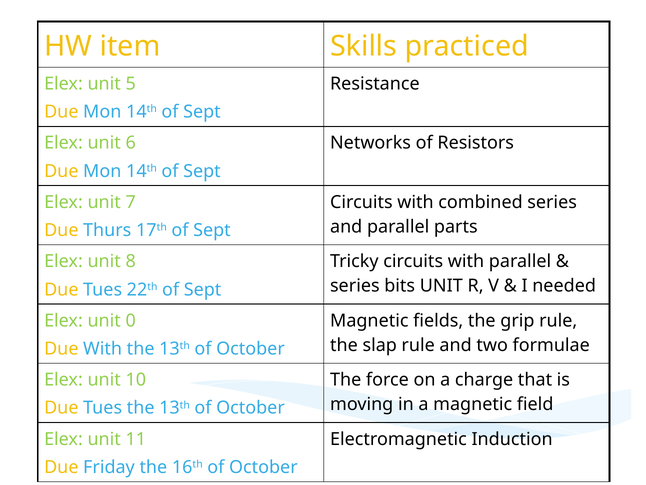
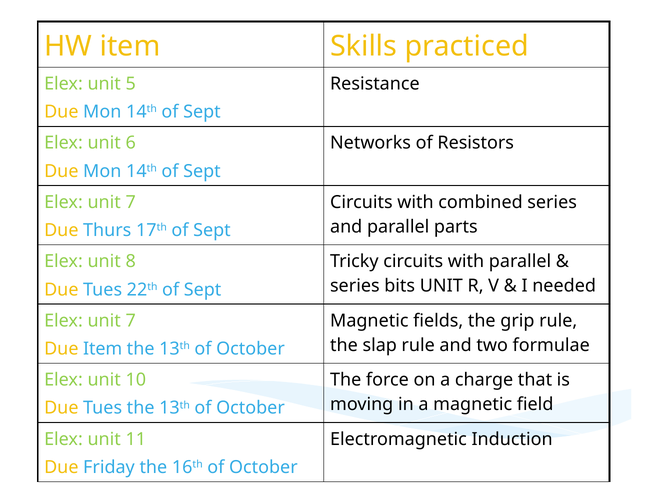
0: 0 -> 7 (131, 320)
Due With: With -> Item (103, 348)
